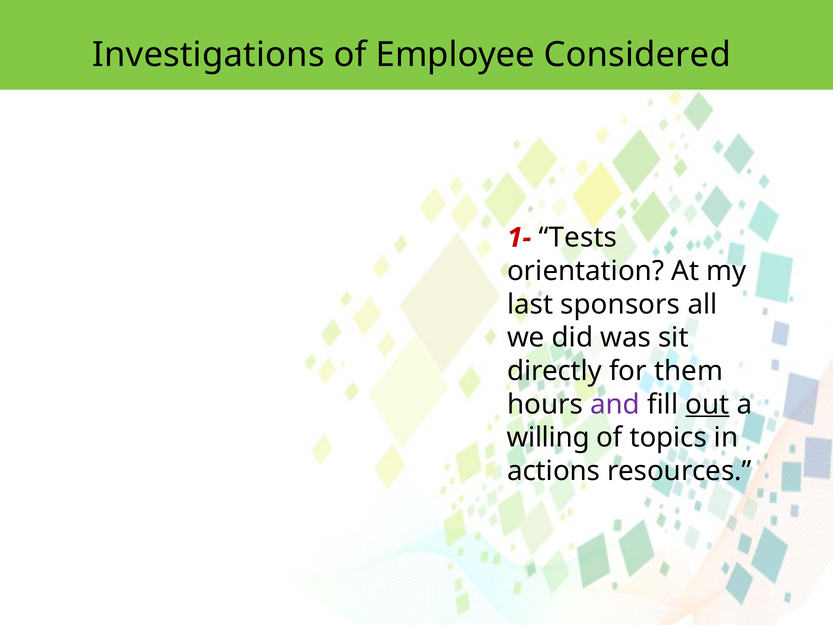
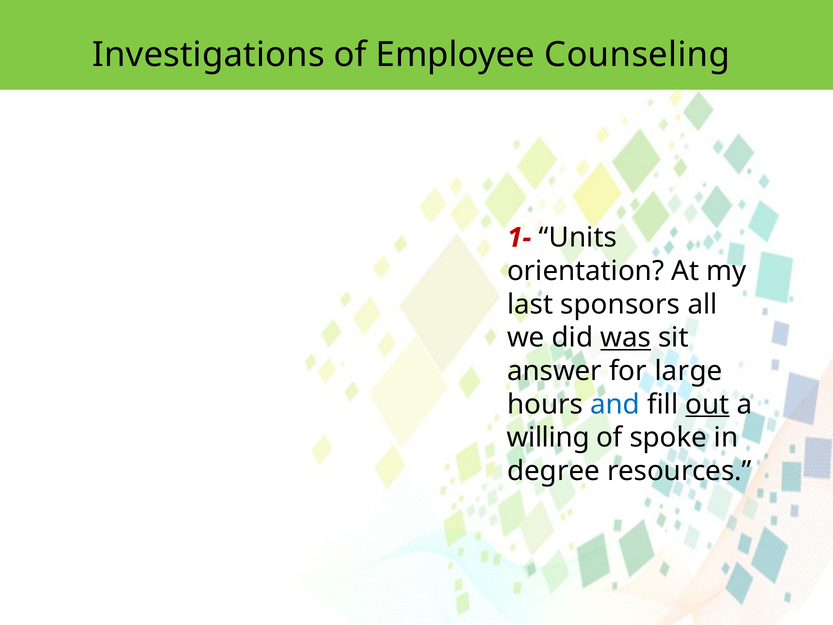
Considered: Considered -> Counseling (637, 55)
Tests: Tests -> Units (578, 238)
was underline: none -> present (626, 338)
directly: directly -> answer (554, 371)
them: them -> large (689, 371)
and colour: purple -> blue (615, 404)
topics: topics -> spoke (668, 438)
actions: actions -> degree (554, 471)
